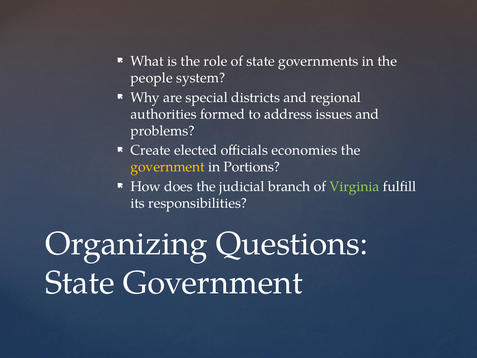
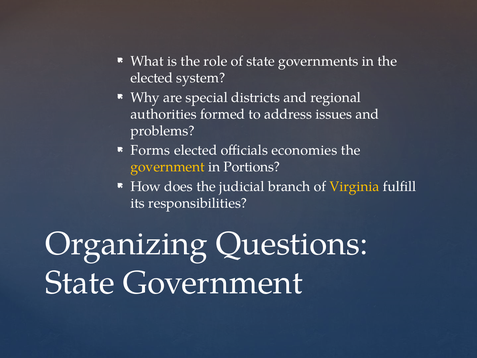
people: people -> elected (152, 78)
Create: Create -> Forms (150, 150)
Virginia colour: light green -> yellow (354, 186)
